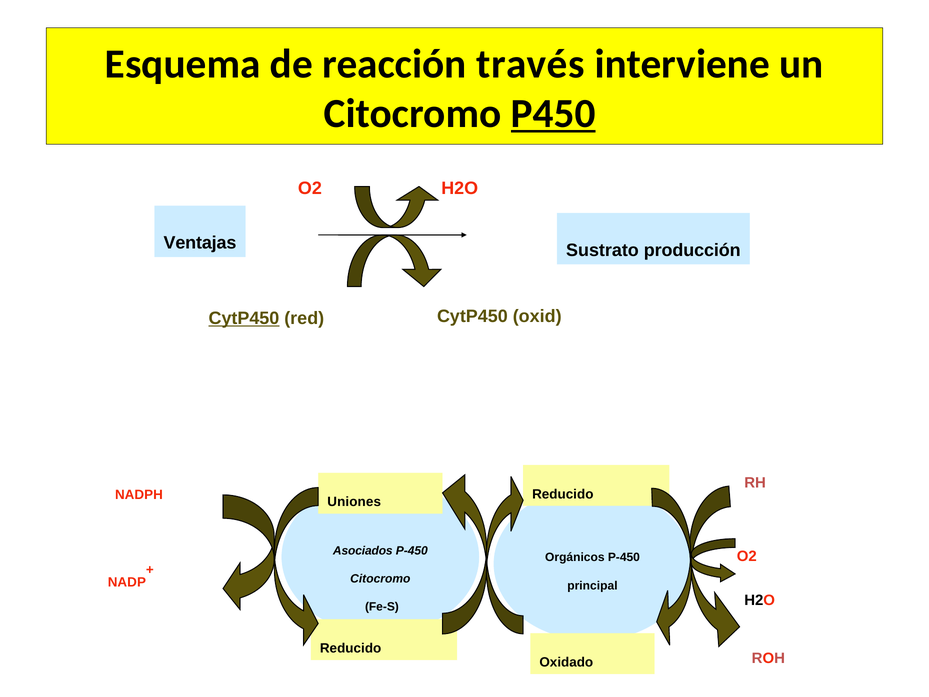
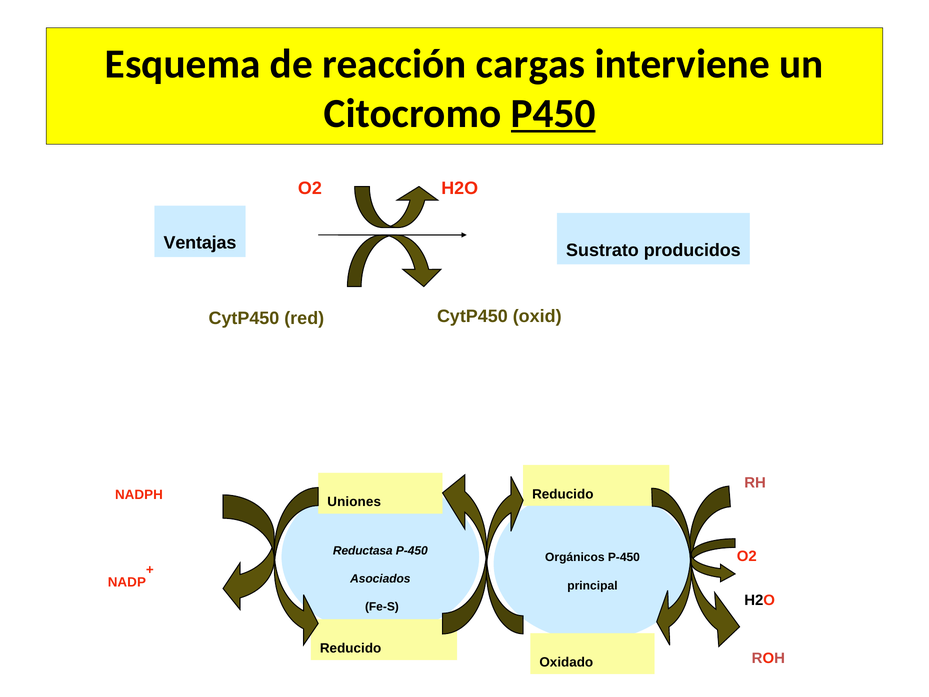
través: través -> cargas (531, 64)
producción: producción -> producidos (692, 250)
CytP450 underline: present -> none (244, 318)
Asociados: Asociados -> Reductasa (363, 550)
Citocromo: Citocromo -> Asociados (380, 579)
